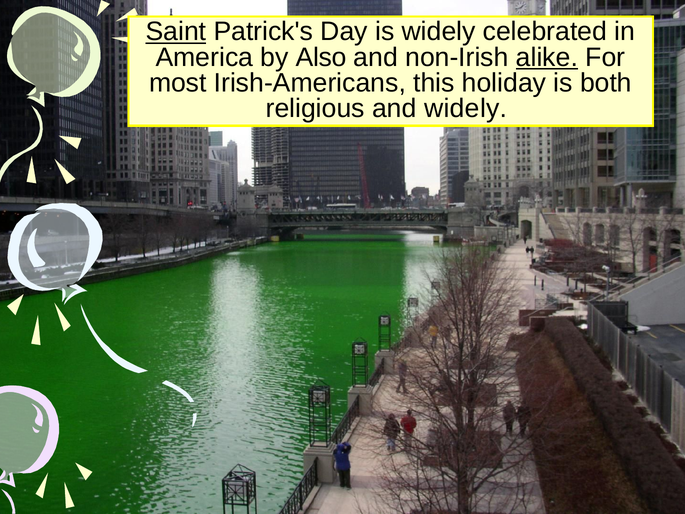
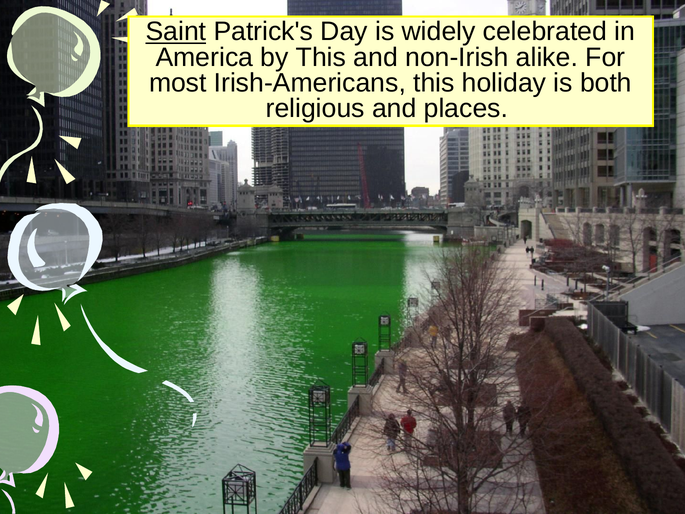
by Also: Also -> This (321, 57)
alike underline: present -> none (547, 57)
and widely: widely -> places (466, 108)
